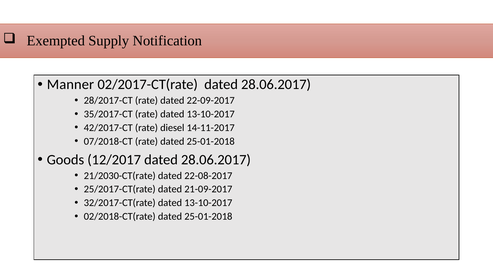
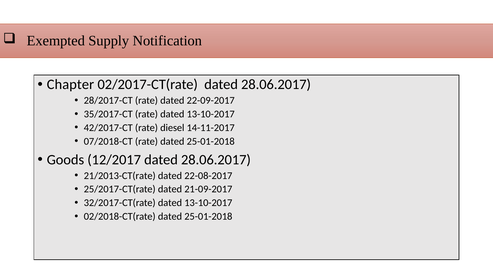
Manner: Manner -> Chapter (70, 85)
21/2030-CT(rate: 21/2030-CT(rate -> 21/2013-CT(rate (120, 176)
